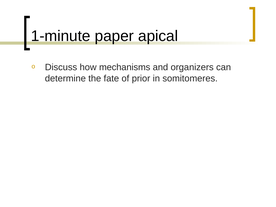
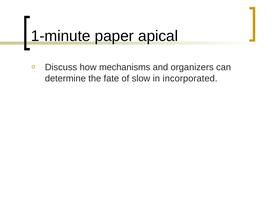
prior: prior -> slow (141, 78)
somitomeres: somitomeres -> incorporated (190, 78)
